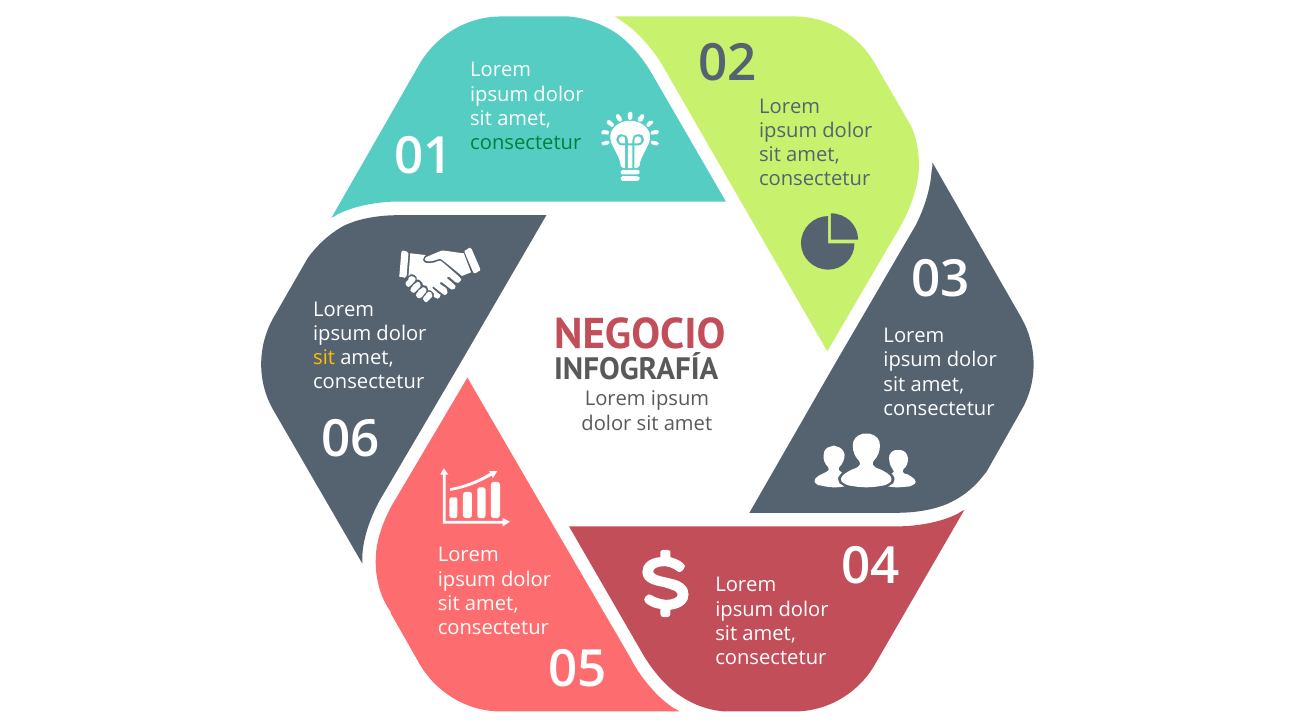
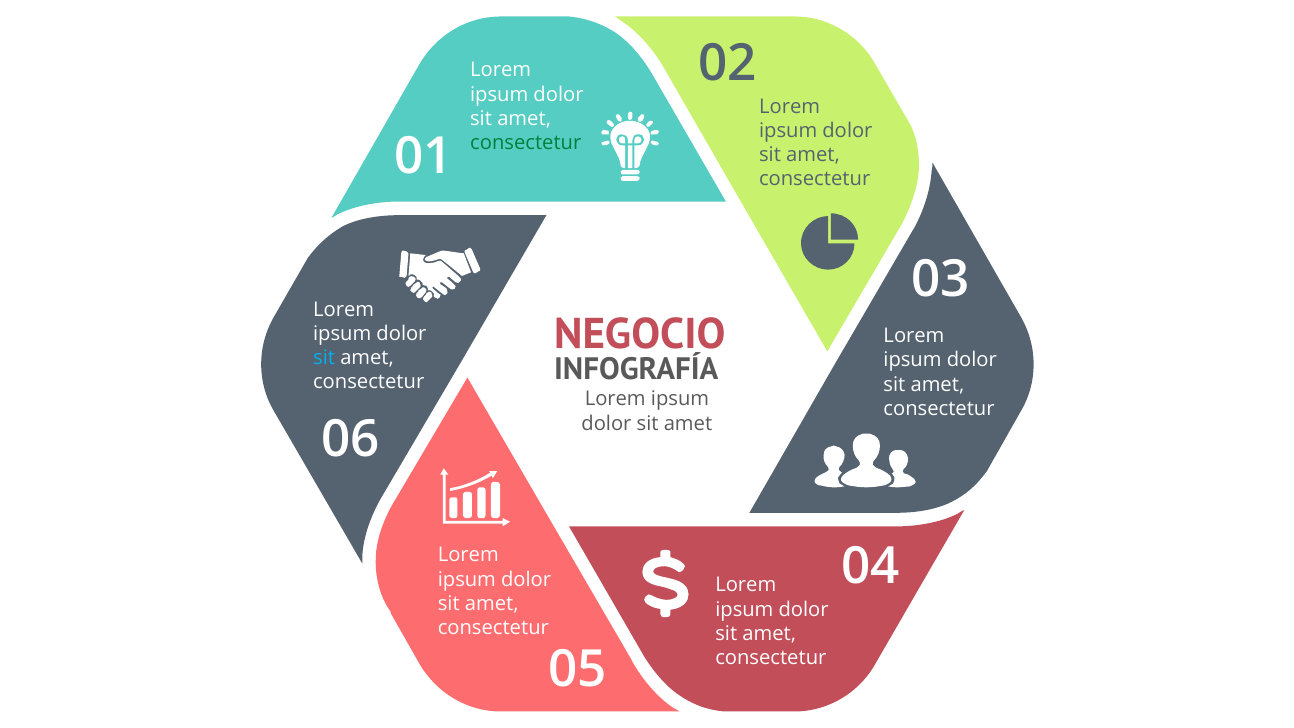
sit colour: yellow -> light blue (324, 358)
